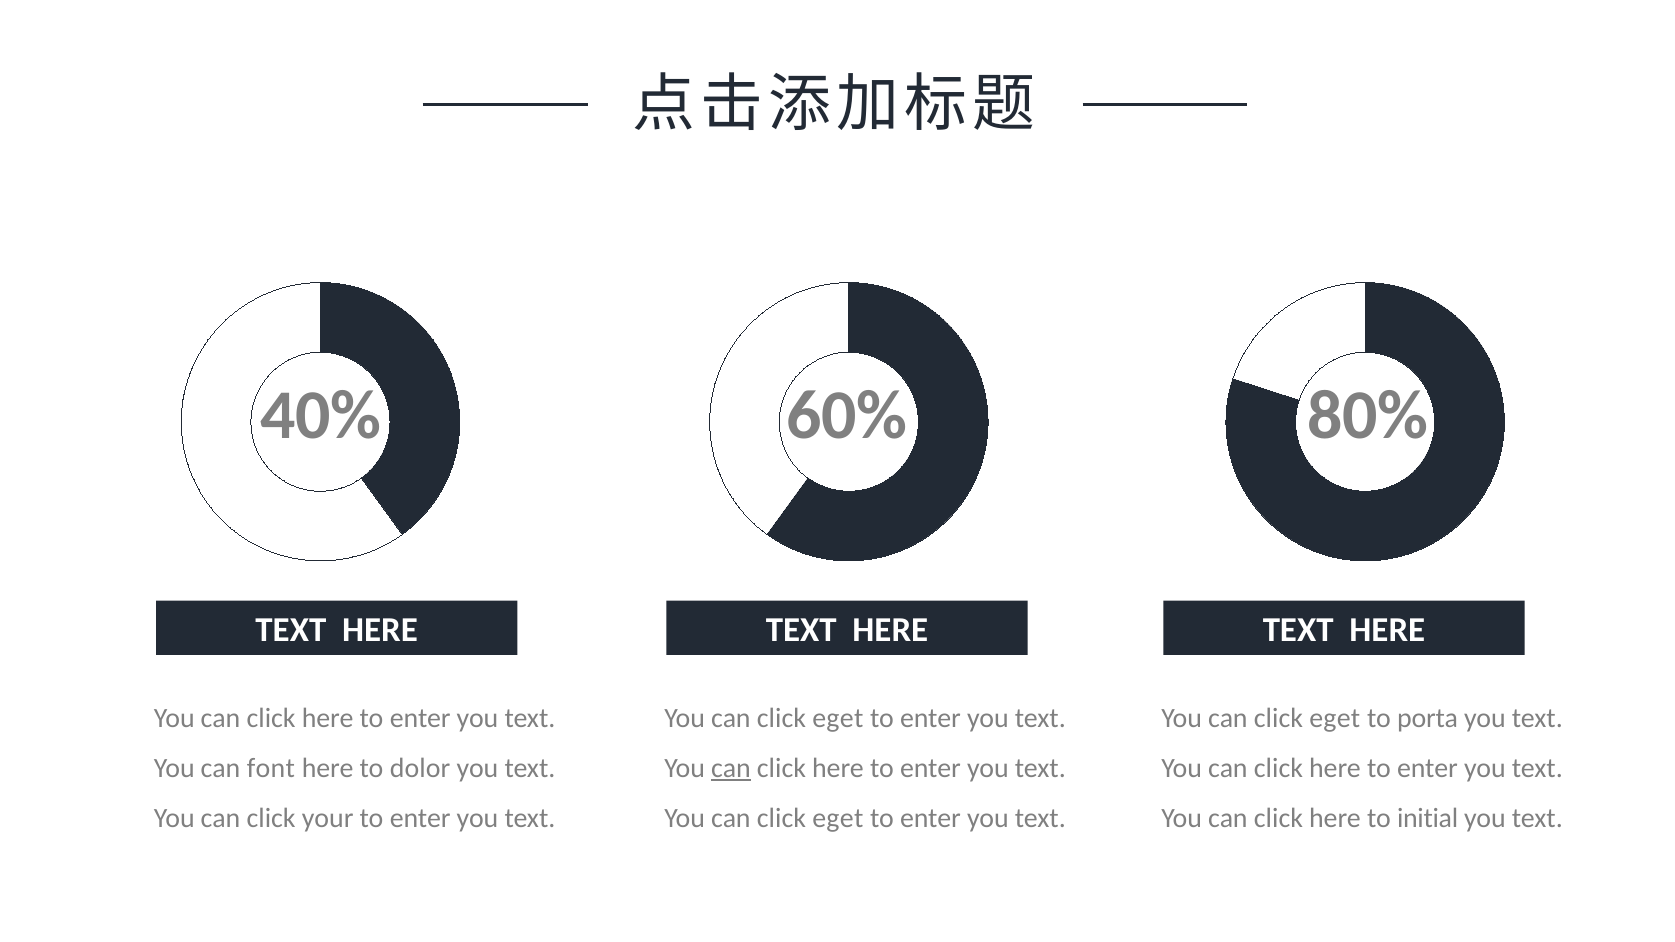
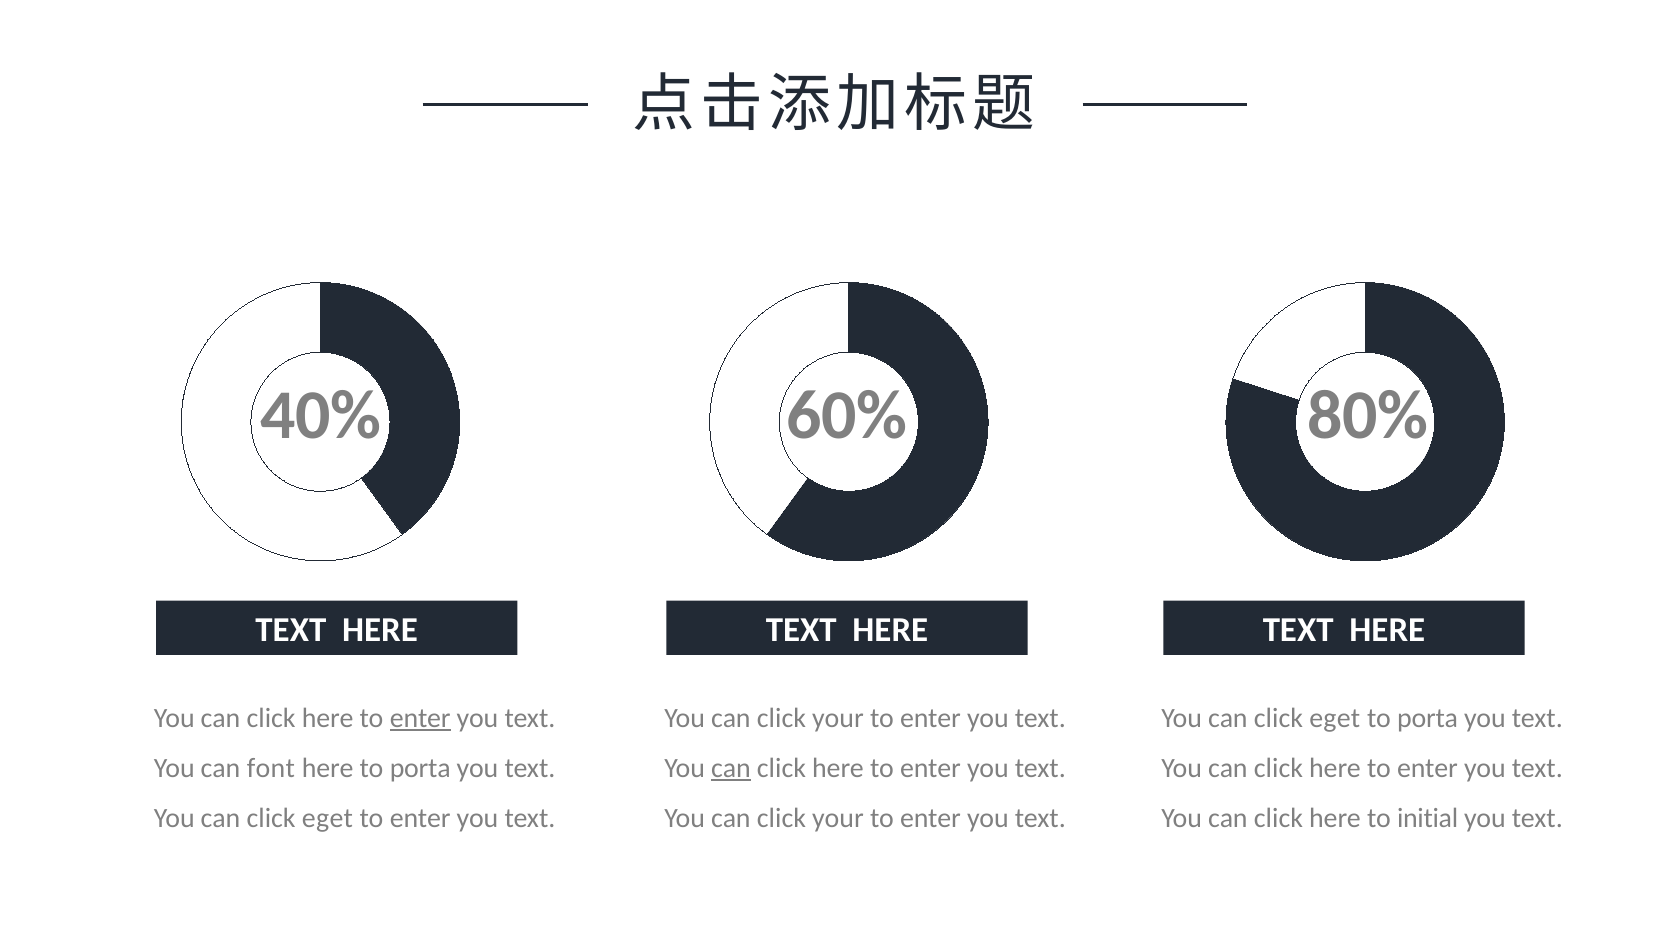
enter underline: none -> present (420, 718)
eget: eget -> your (838, 718)
here to dolor: dolor -> porta (420, 769)
your: your -> eget (327, 819)
eget: eget -> your (838, 819)
